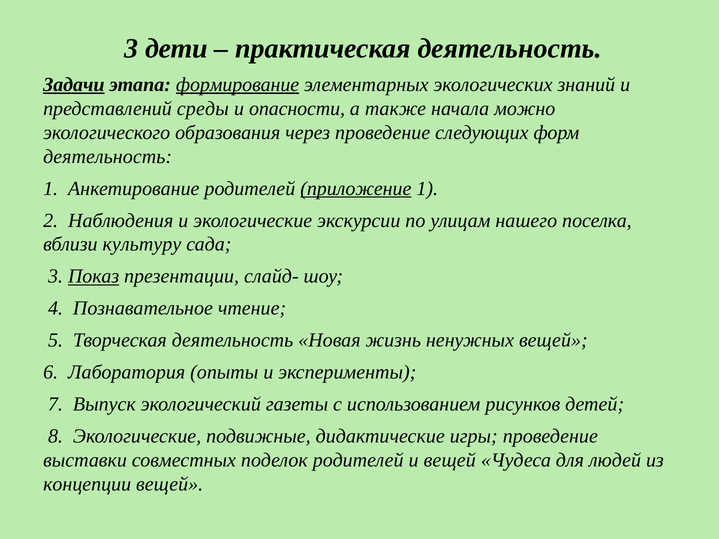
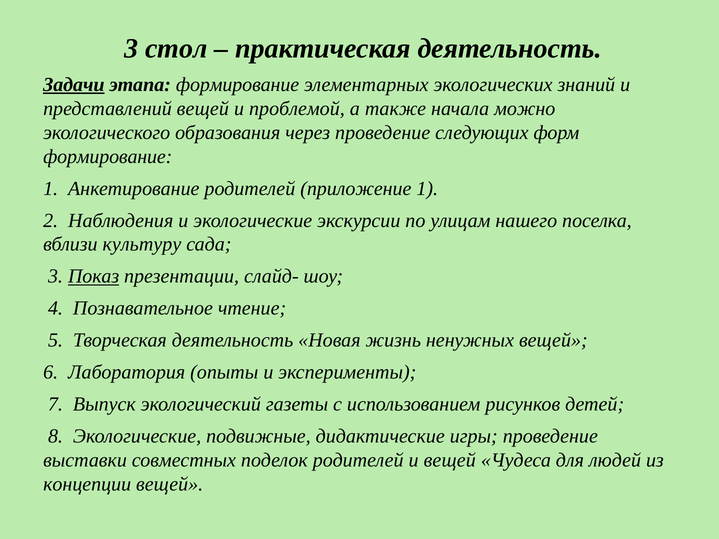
дети: дети -> стол (176, 48)
формирование underline: present -> none (238, 85)
представлений среды: среды -> вещей (203, 109)
опасности: опасности -> проблемой (297, 109)
деятельность: деятельность -> формирование (108, 157)
приложение underline: present -> none (356, 189)
